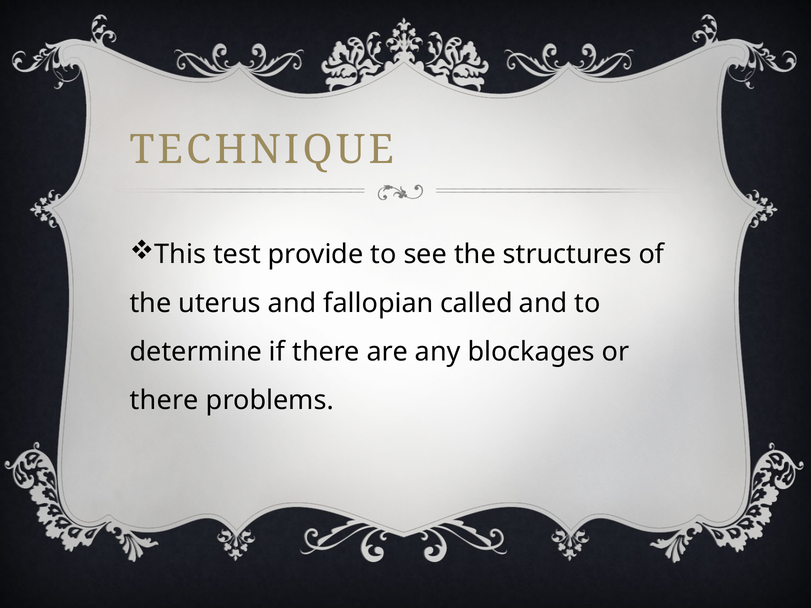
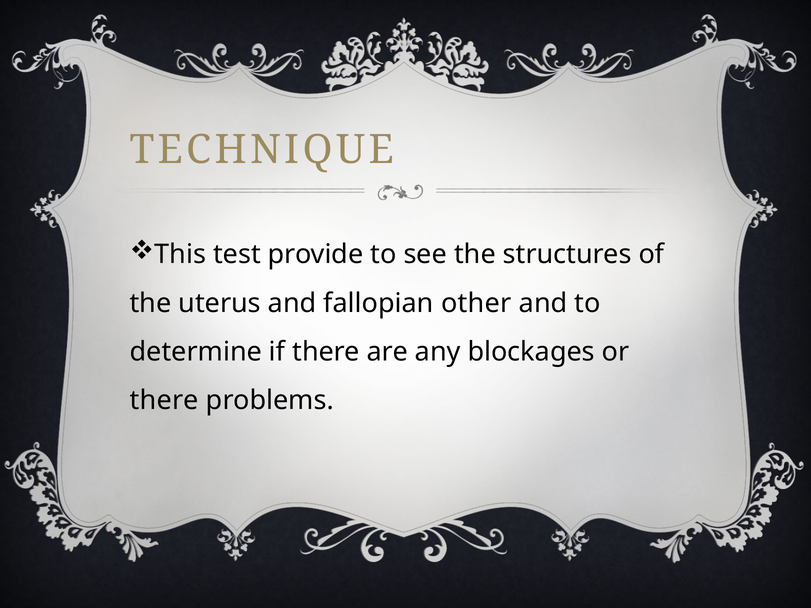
called: called -> other (476, 303)
